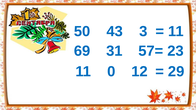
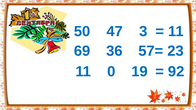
43: 43 -> 47 (115, 31)
31: 31 -> 36 (114, 51)
12: 12 -> 19 (140, 72)
29: 29 -> 92 (176, 72)
